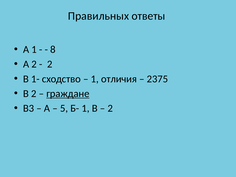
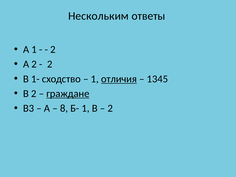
Правильных: Правильных -> Нескольким (98, 16)
8: 8 -> 2 (53, 50)
отличия underline: none -> present (119, 79)
2375: 2375 -> 1345 (157, 79)
5: 5 -> 8 (64, 108)
